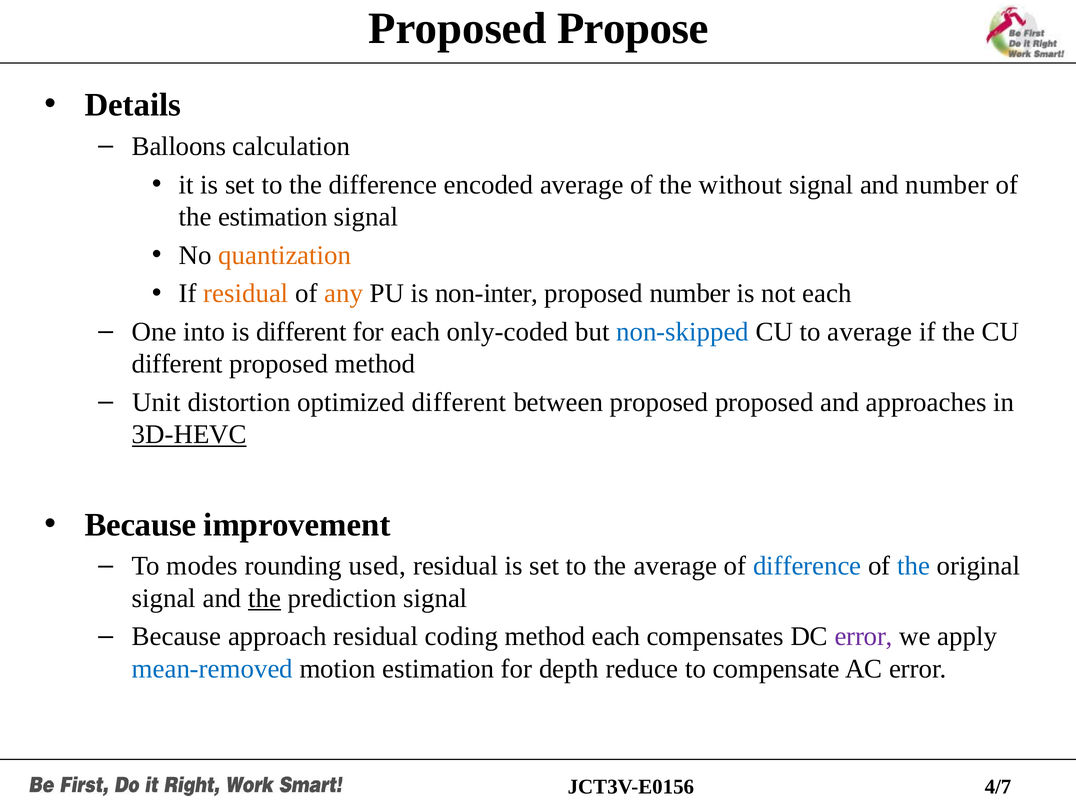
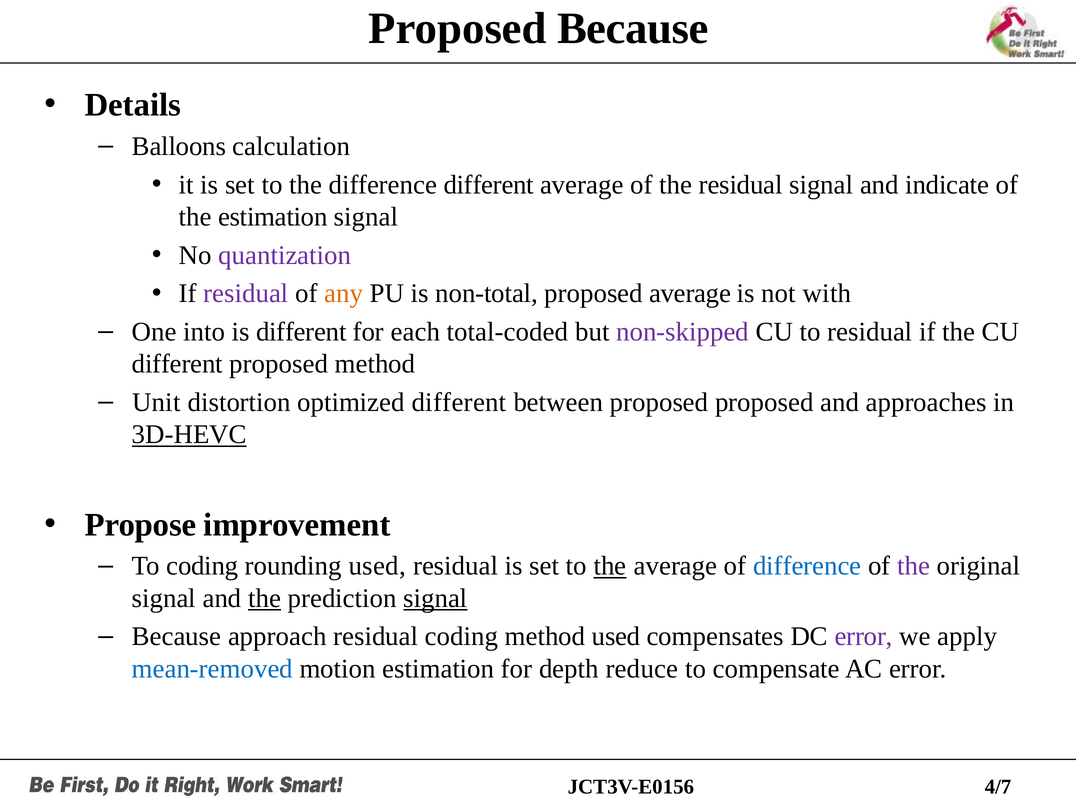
Proposed Propose: Propose -> Because (633, 28)
difference encoded: encoded -> different (489, 185)
the without: without -> residual (741, 185)
and number: number -> indicate (947, 185)
quantization colour: orange -> purple (285, 255)
residual colour: orange -> purple (246, 294)
non-inter: non-inter -> non-total (487, 294)
proposed number: number -> average (690, 294)
not each: each -> with (827, 294)
only-coded: only-coded -> total-coded (507, 332)
non-skipped colour: blue -> purple (683, 332)
to average: average -> residual (870, 332)
Because: Because -> Propose (140, 525)
To modes: modes -> coding (202, 566)
the underline: none -> present (610, 566)
the colour: blue -> purple (914, 566)
signal underline: none -> present (435, 598)
method each: each -> used (616, 637)
